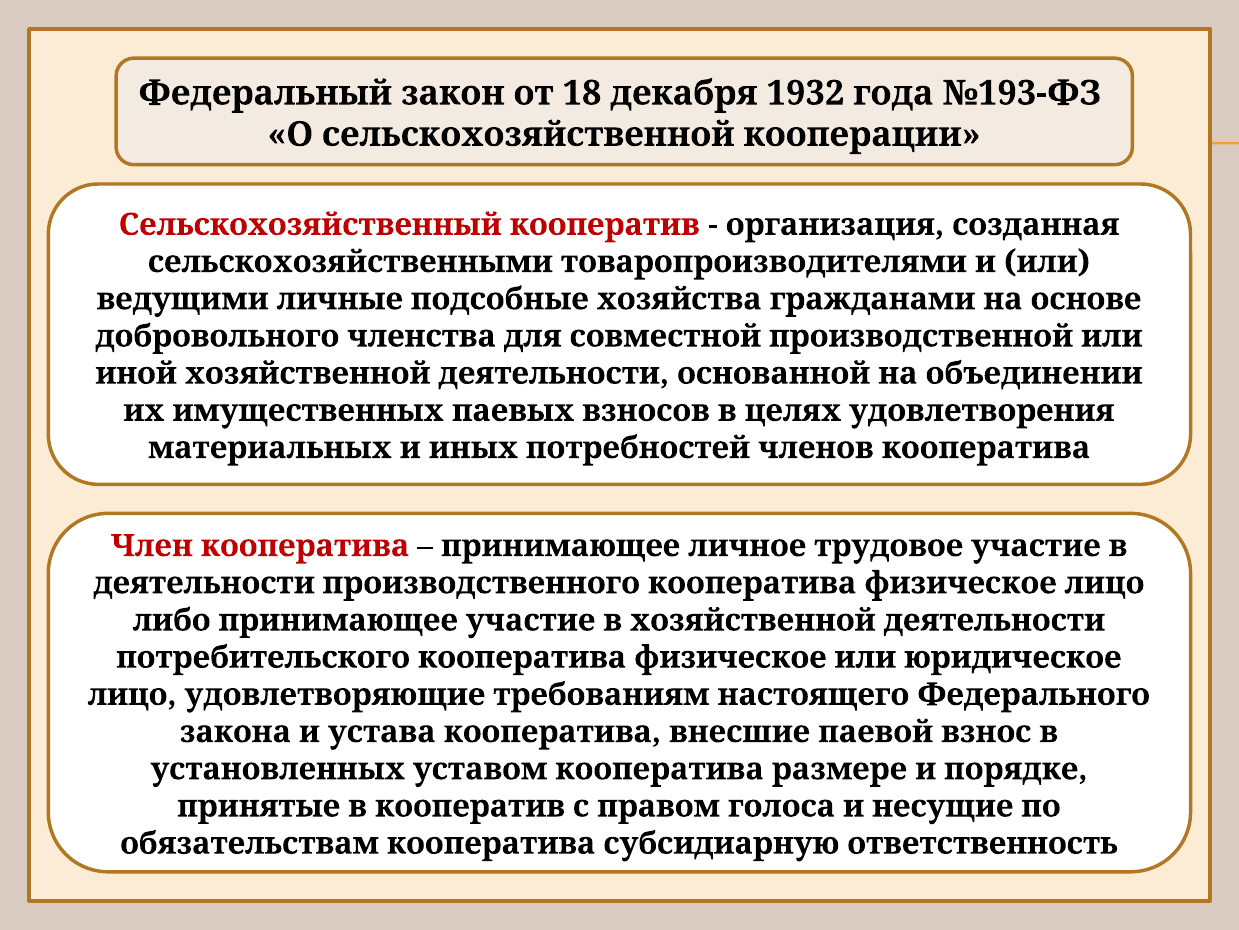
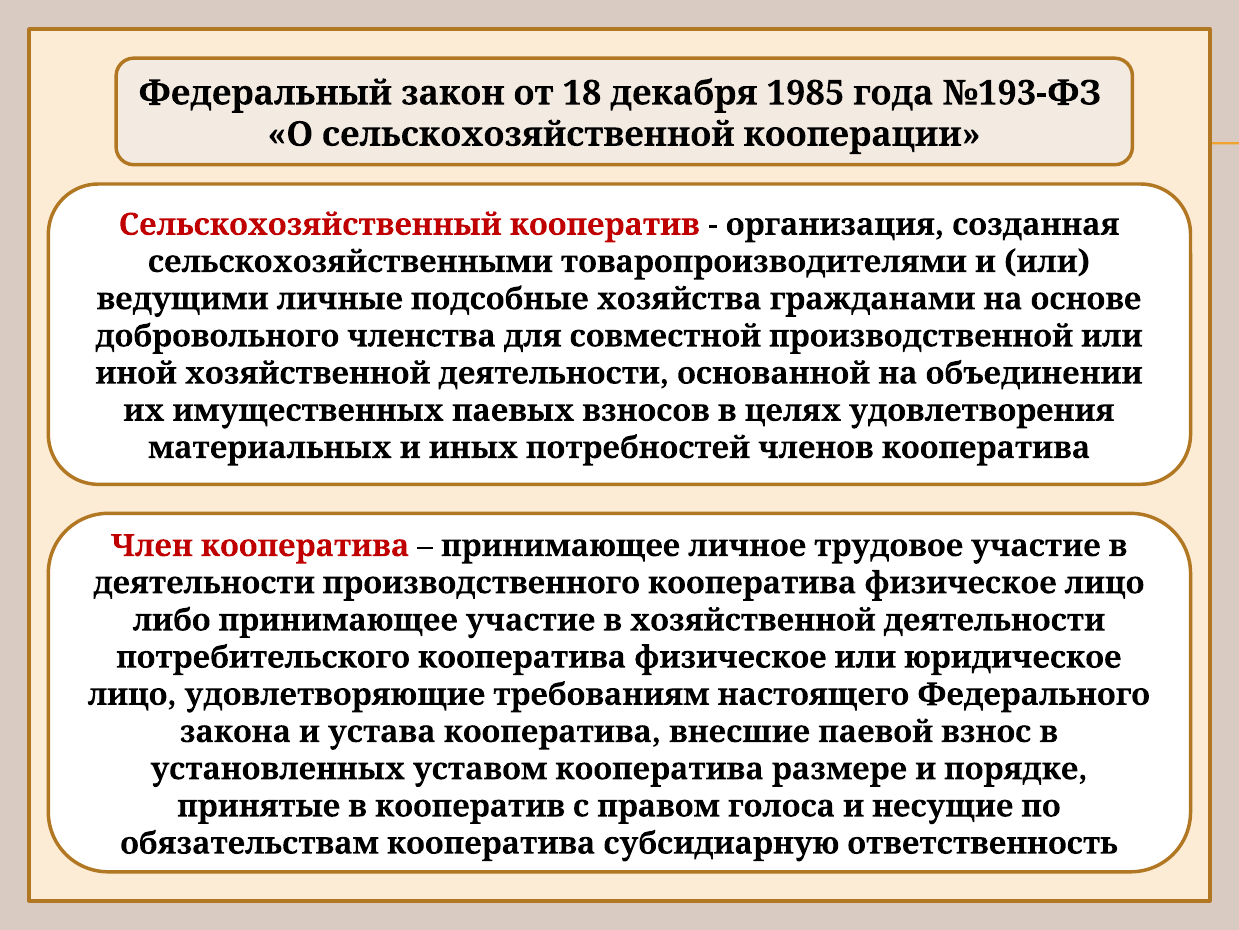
1932: 1932 -> 1985 (805, 93)
